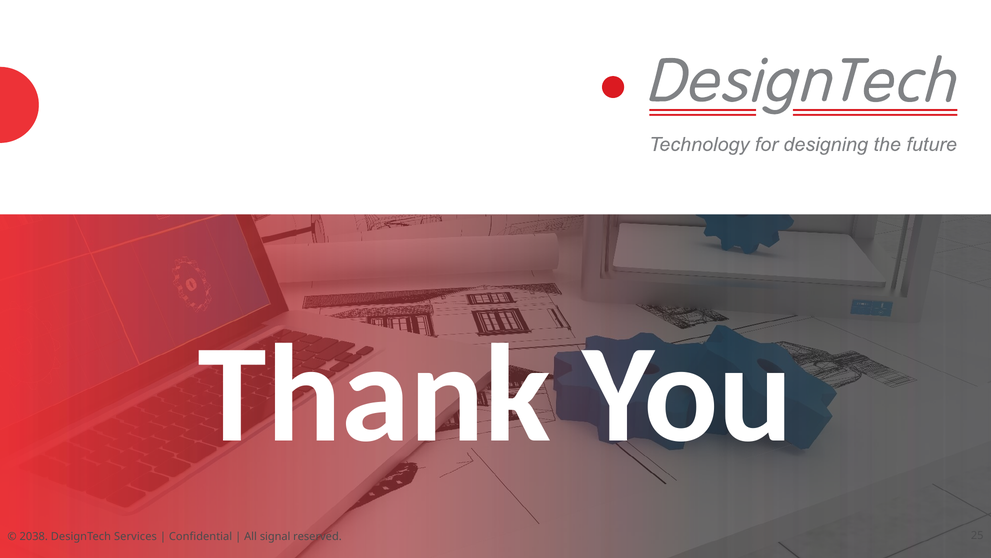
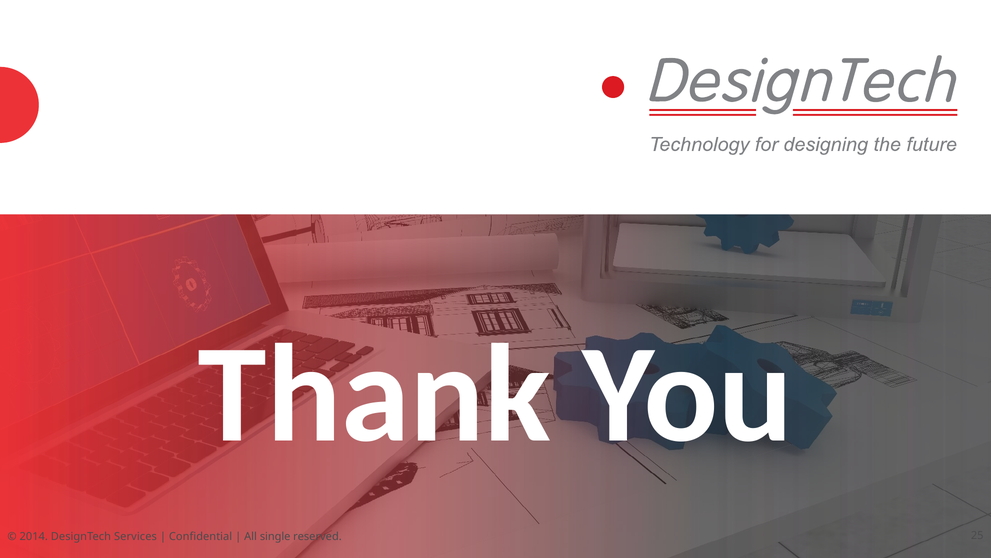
2038: 2038 -> 2014 (34, 536)
signal: signal -> single (275, 536)
